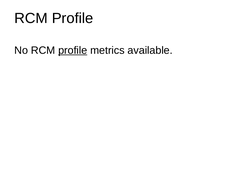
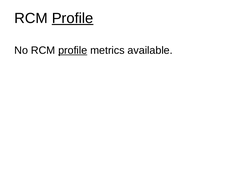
Profile underline: none -> present (73, 18)
